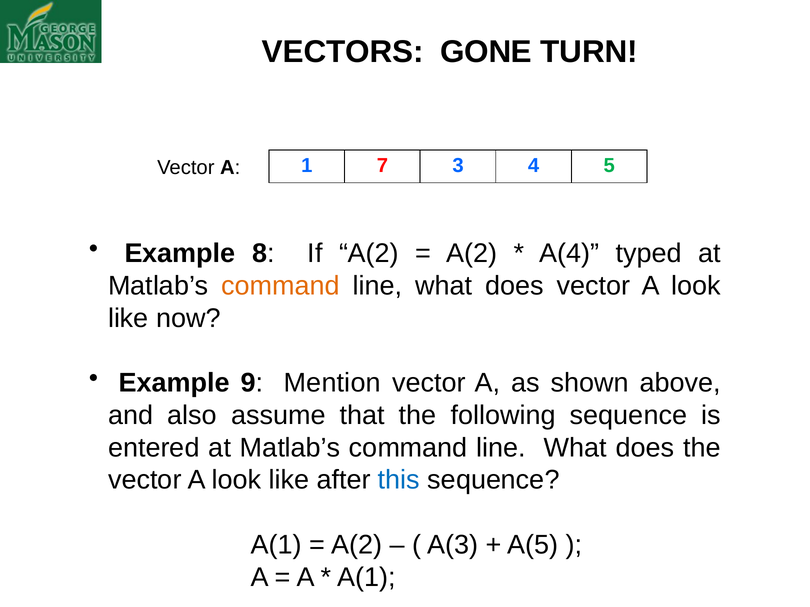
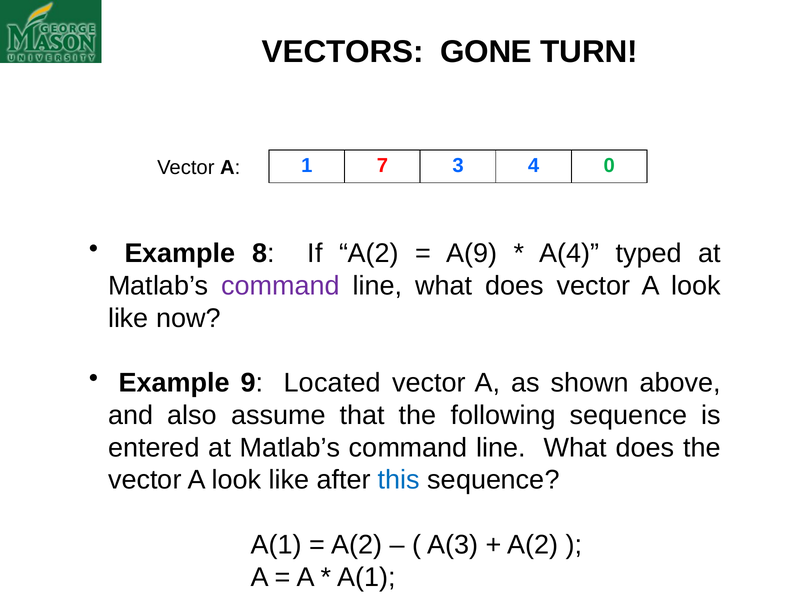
5: 5 -> 0 (609, 166)
A(2: A(2 -> A(9 (472, 254)
command colour: orange -> purple (280, 286)
Mention: Mention -> Located (332, 383)
A(5: A(5 -> A(2 (533, 545)
